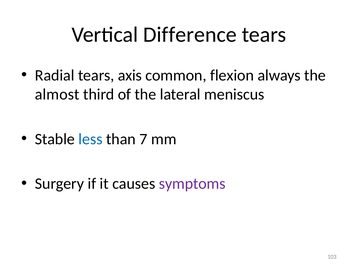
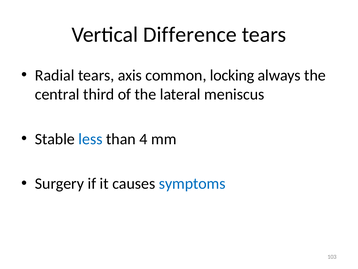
flexion: flexion -> locking (232, 75)
almost: almost -> central (57, 94)
7: 7 -> 4 (143, 139)
symptoms colour: purple -> blue (192, 183)
